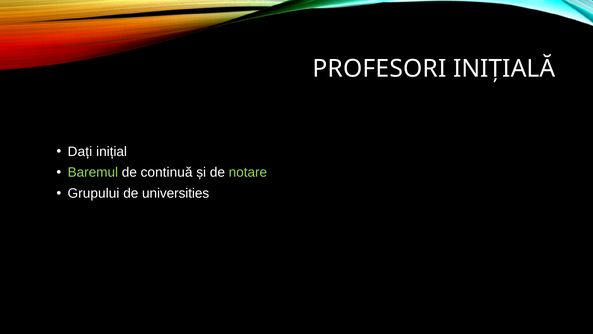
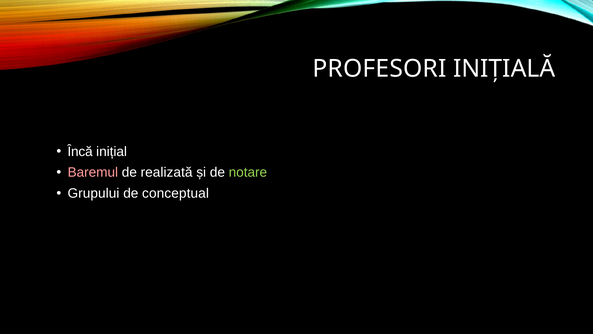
Dați: Dați -> Încă (80, 151)
Baremul colour: light green -> pink (93, 172)
continuă: continuă -> realizată (167, 172)
universities: universities -> conceptual (176, 193)
